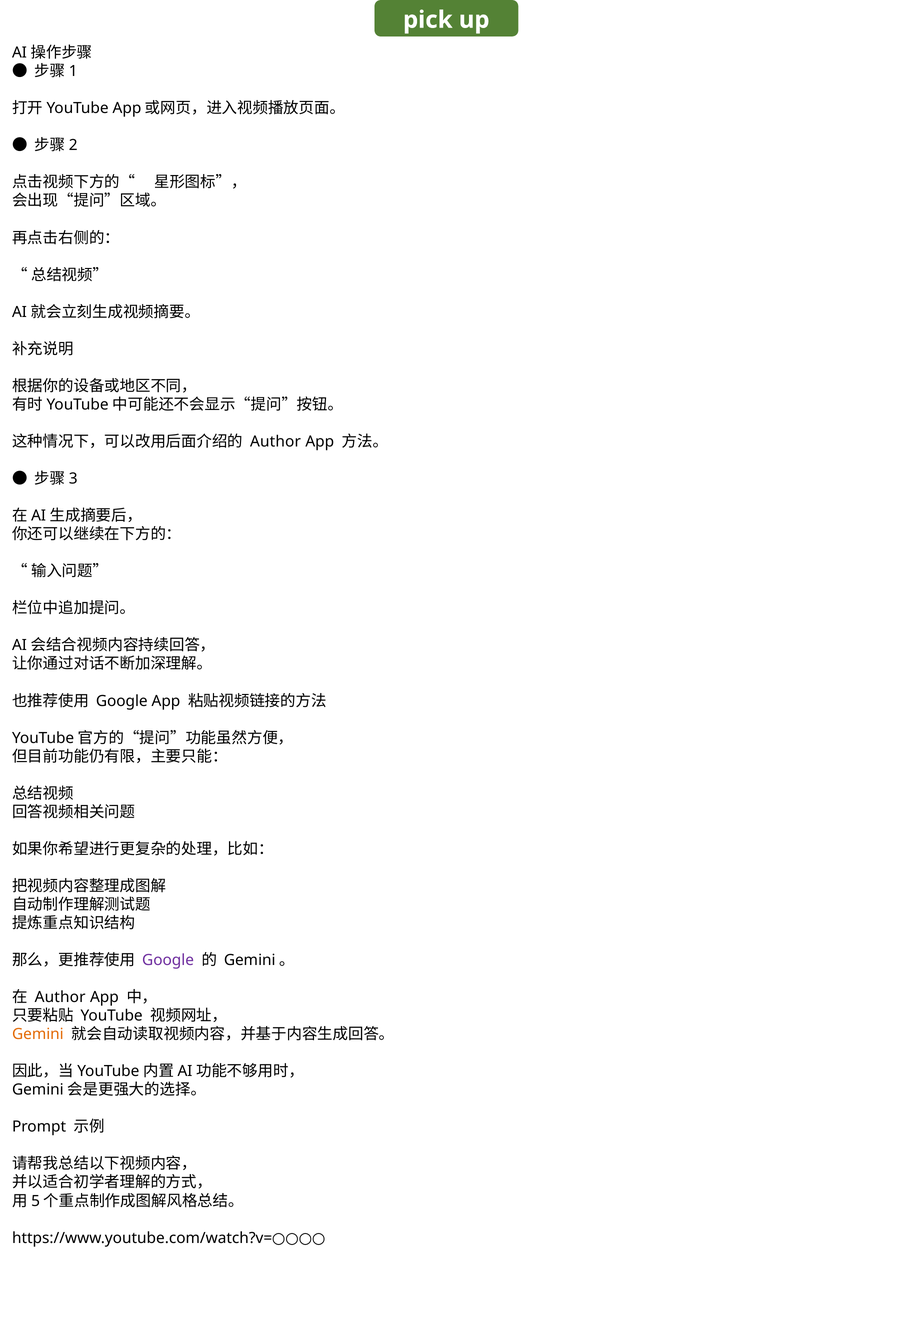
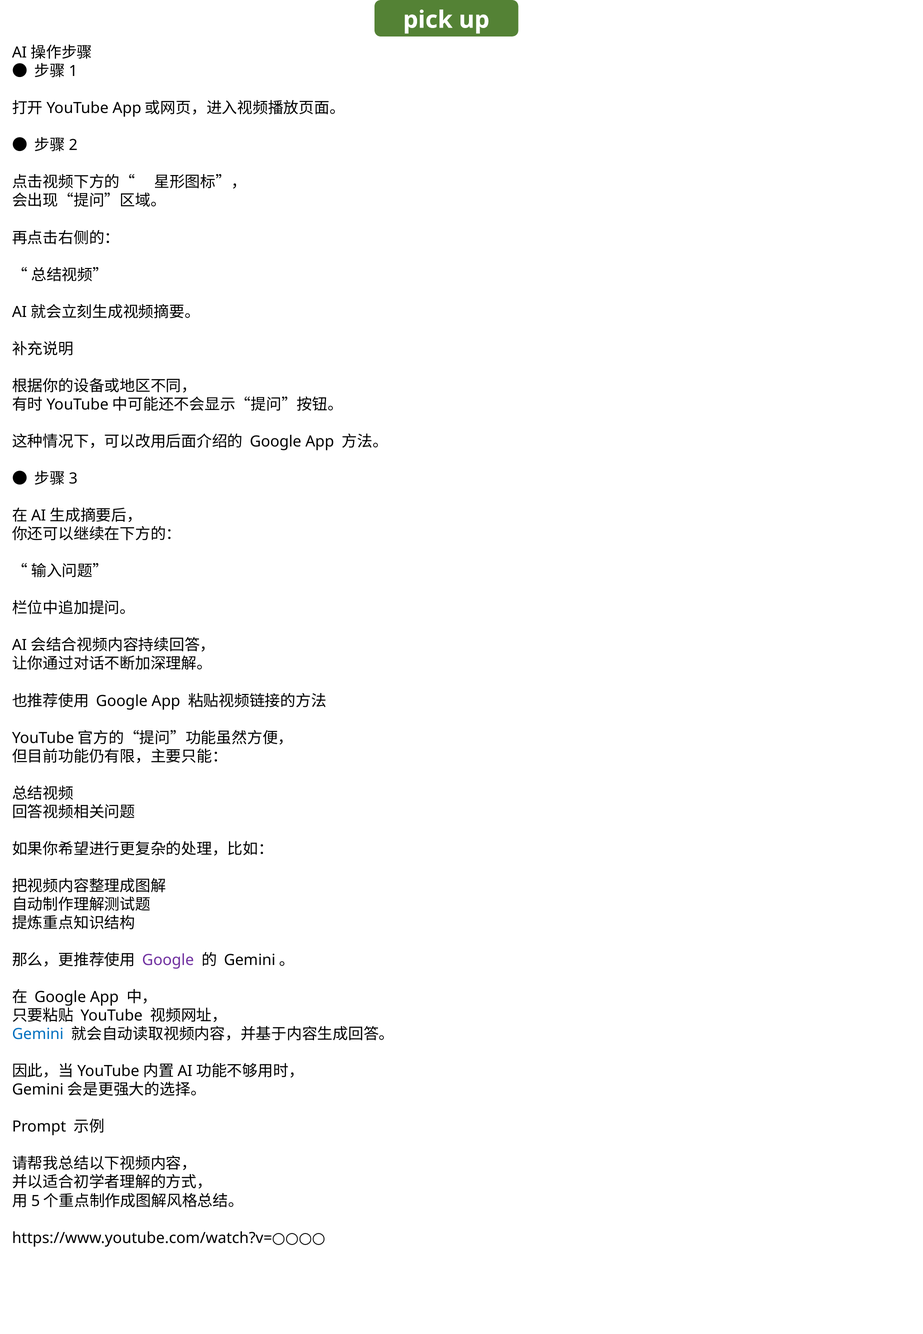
Author: Author -> Google (276, 441)
Author: Author -> Google (60, 997)
Gemini colour: orange -> blue (38, 1034)
